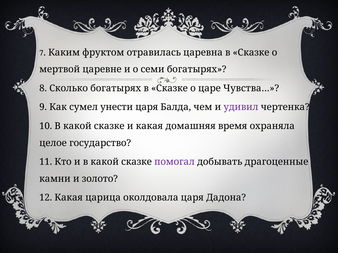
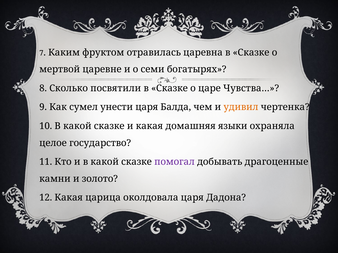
Сколько богатырях: богатырях -> посвятили (116, 88)
удивил colour: purple -> orange (241, 107)
время: время -> языки (233, 126)
